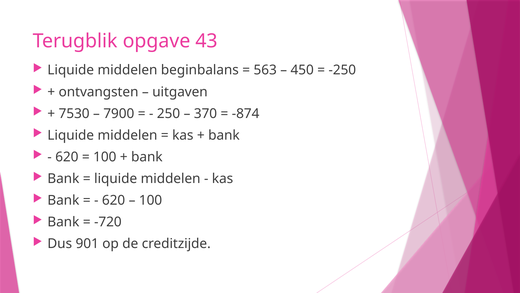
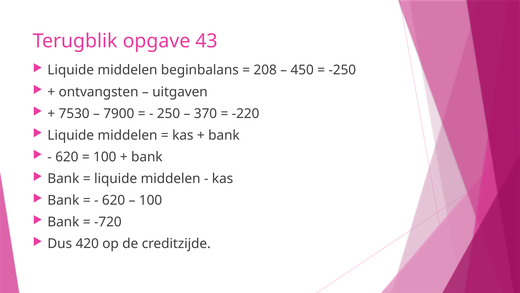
563: 563 -> 208 (265, 70)
-874: -874 -> -220 (246, 113)
901: 901 -> 420 (87, 243)
